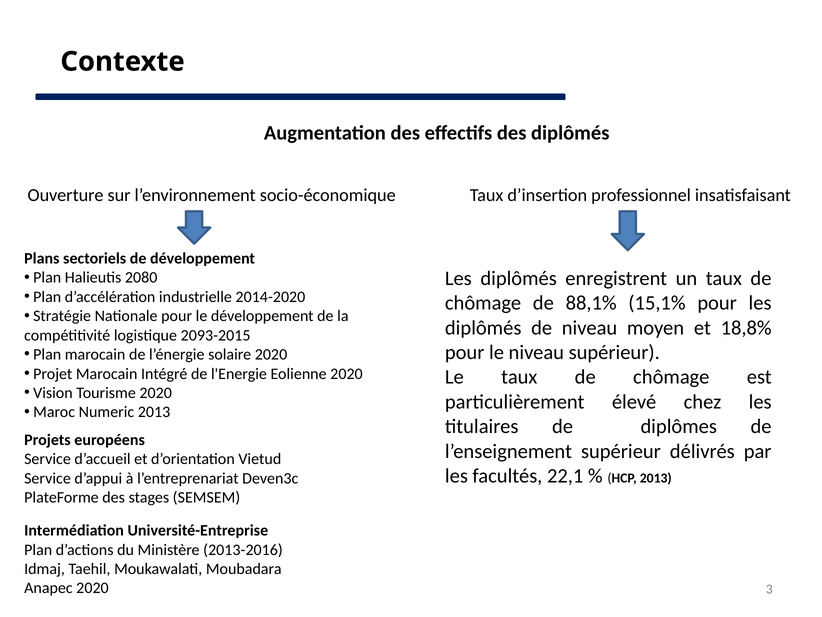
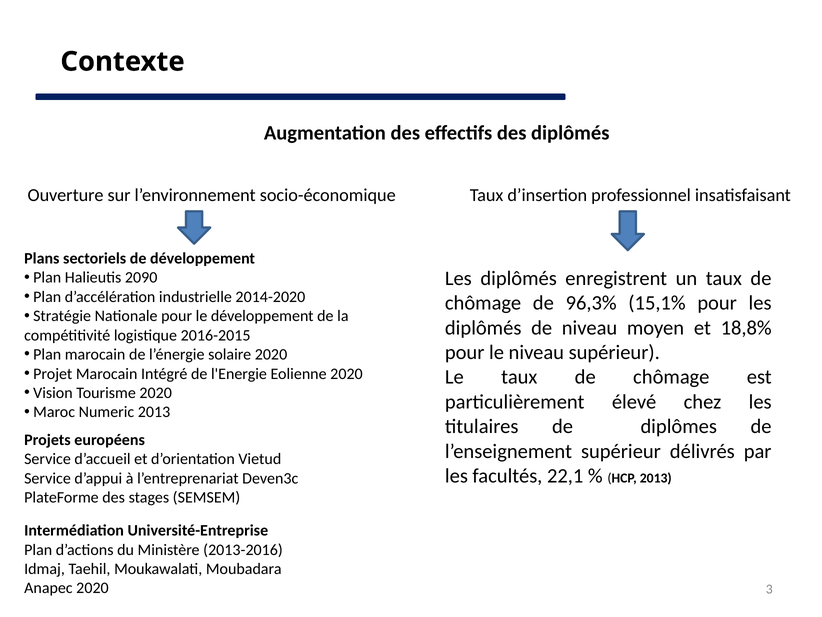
2080: 2080 -> 2090 (141, 277)
88,1%: 88,1% -> 96,3% (591, 303)
2093-2015: 2093-2015 -> 2016-2015 (216, 335)
